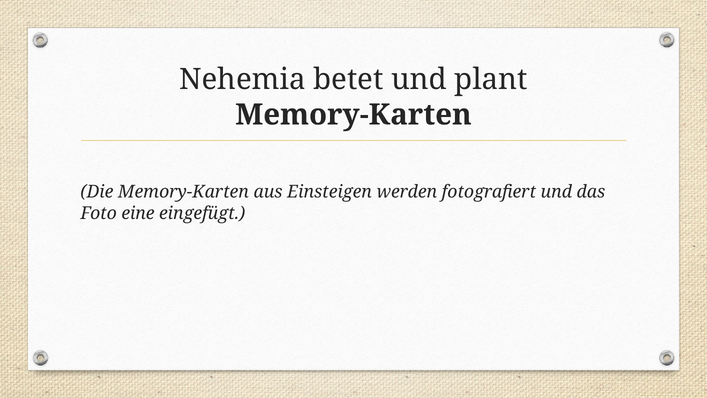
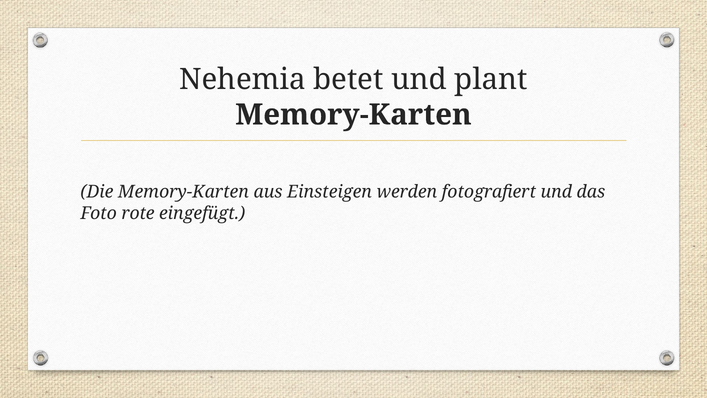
eine: eine -> rote (138, 213)
